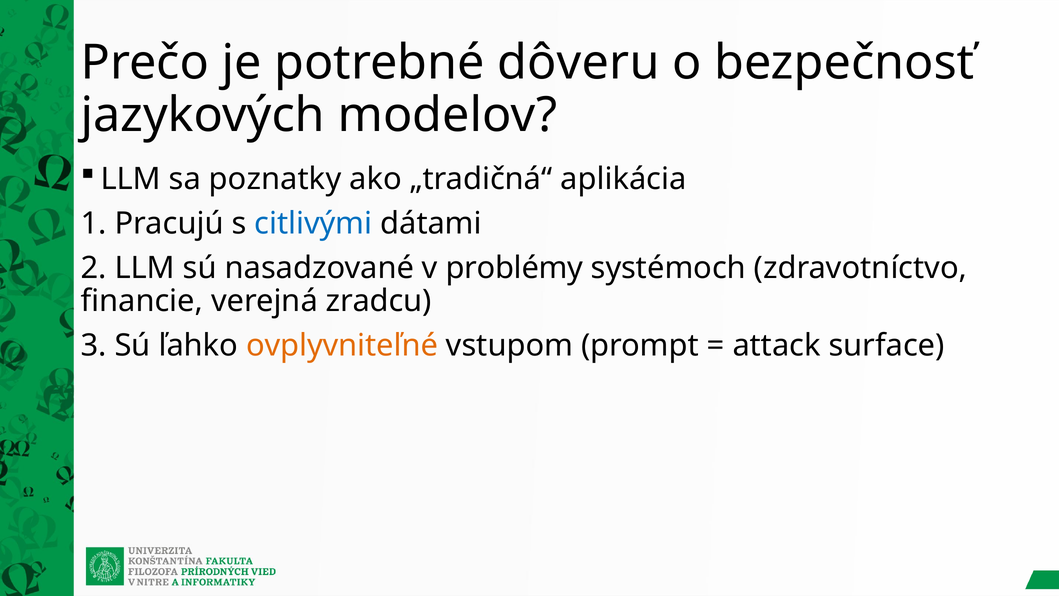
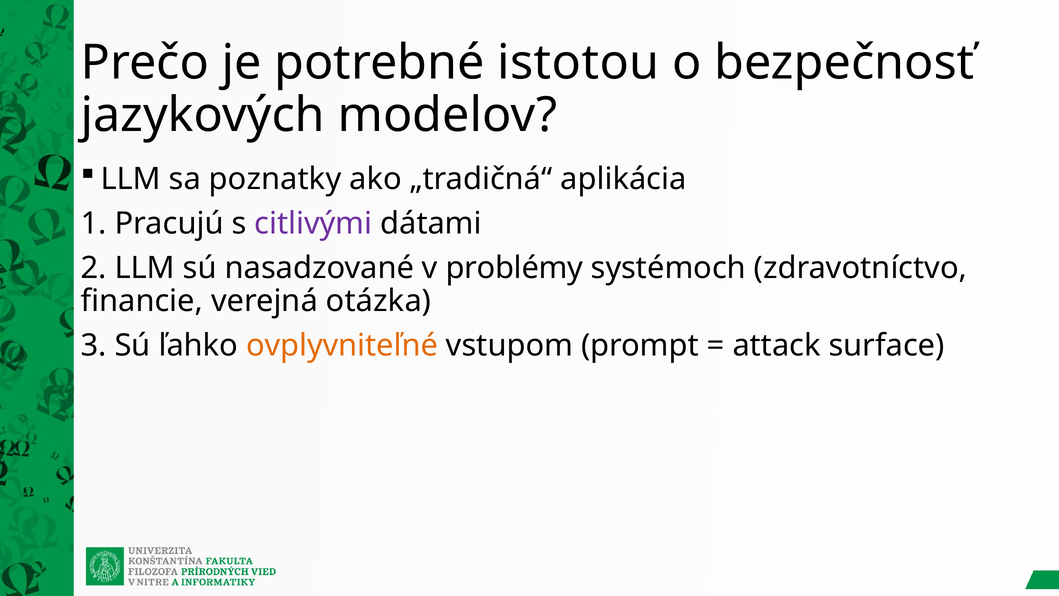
dôveru: dôveru -> istotou (578, 63)
citlivými colour: blue -> purple (313, 223)
zradcu: zradcu -> otázka (379, 301)
